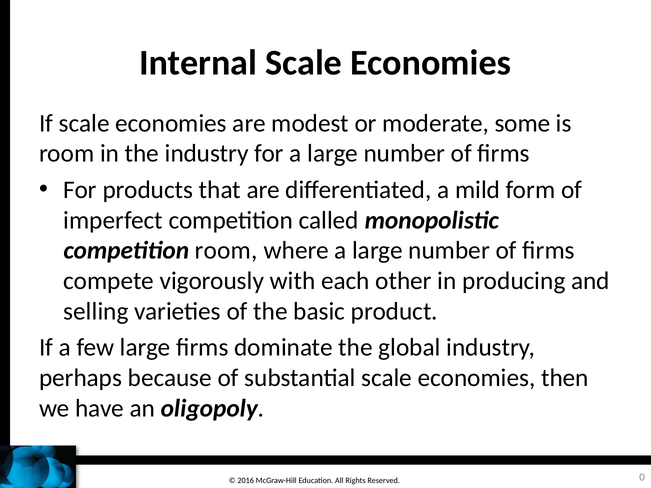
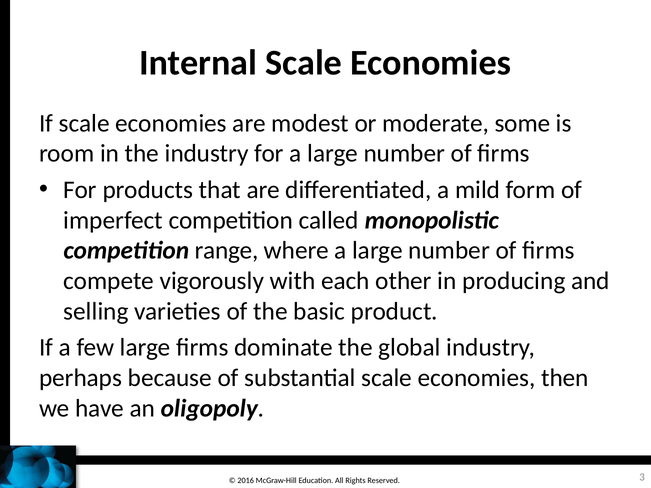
competition room: room -> range (226, 251)
0: 0 -> 3 (642, 478)
